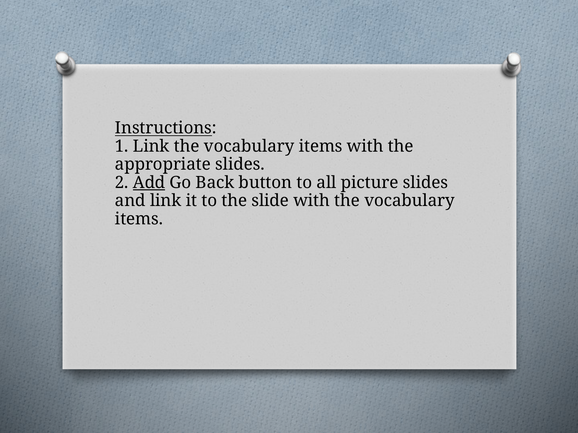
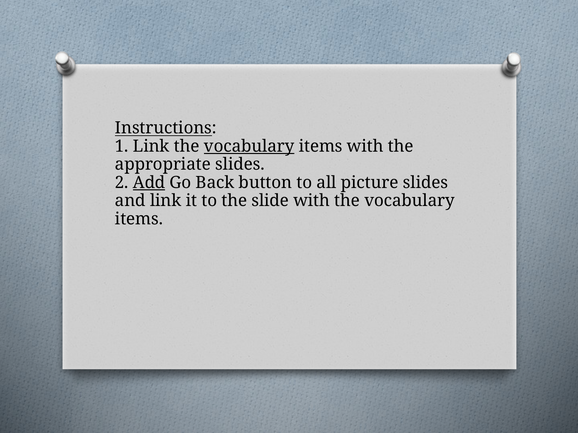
vocabulary underline: none -> present (249, 146)
